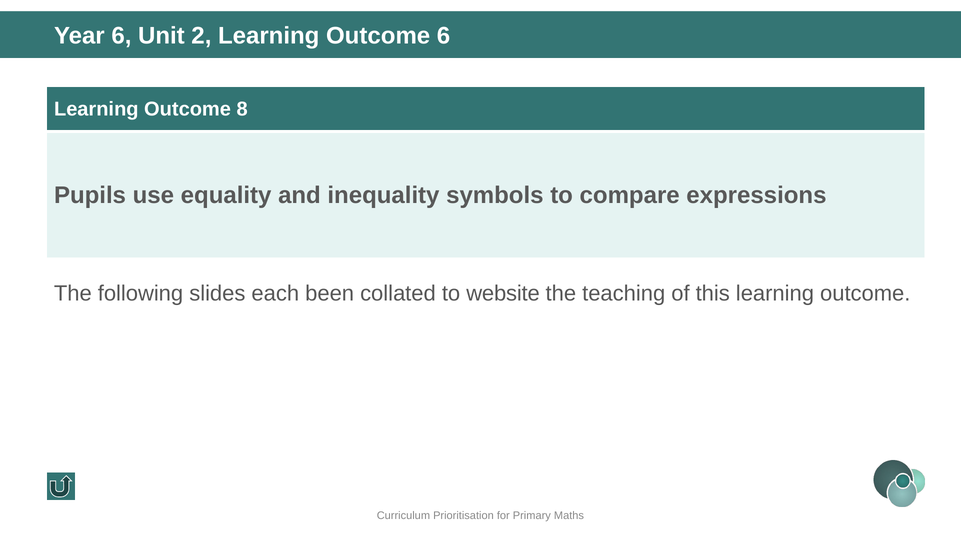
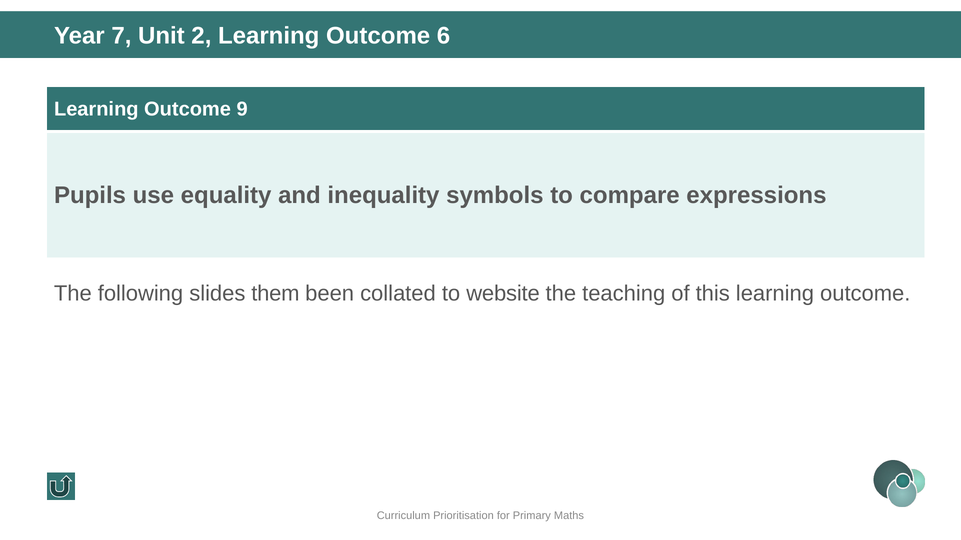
Year 6: 6 -> 7 (121, 36)
8: 8 -> 9 (242, 109)
each: each -> them (275, 294)
